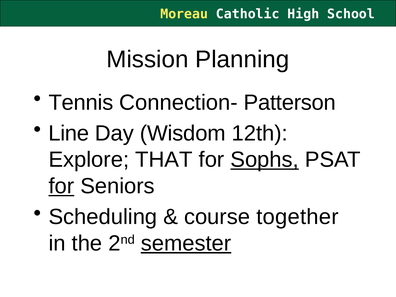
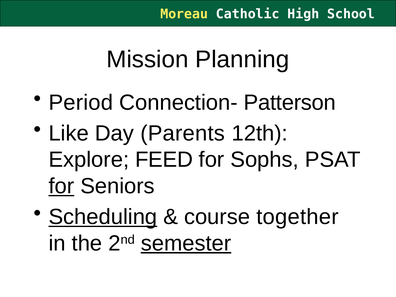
Tennis: Tennis -> Period (81, 103)
Line: Line -> Like (69, 133)
Wisdom: Wisdom -> Parents (183, 133)
THAT: THAT -> FEED (164, 160)
Sophs underline: present -> none (265, 160)
Scheduling underline: none -> present (103, 217)
